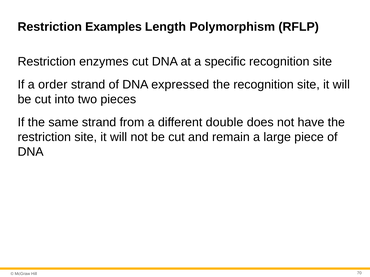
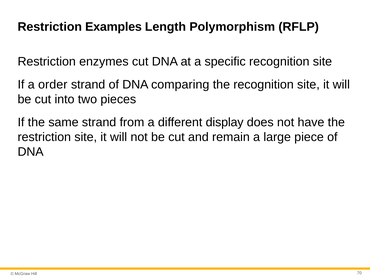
expressed: expressed -> comparing (180, 85)
double: double -> display (225, 123)
